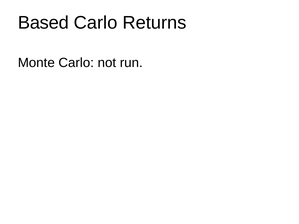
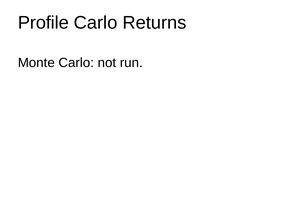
Based: Based -> Profile (43, 23)
